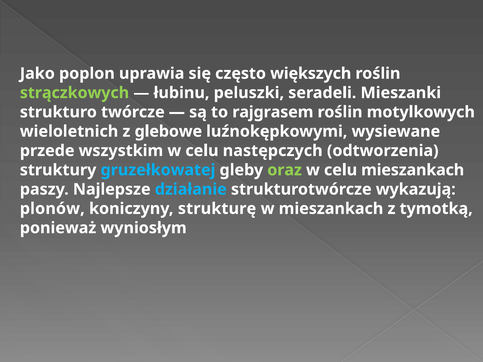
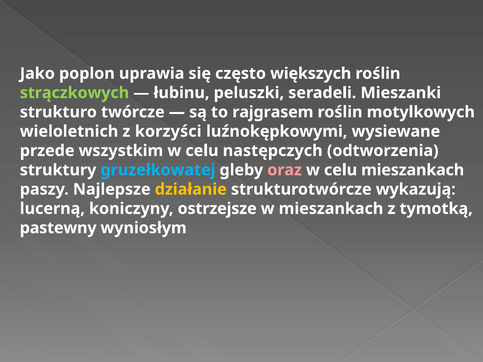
glebowe: glebowe -> korzyści (168, 131)
oraz colour: light green -> pink (285, 170)
działanie colour: light blue -> yellow (191, 189)
plonów: plonów -> lucerną (52, 209)
strukturę: strukturę -> ostrzejsze (217, 209)
ponieważ: ponieważ -> pastewny (58, 228)
